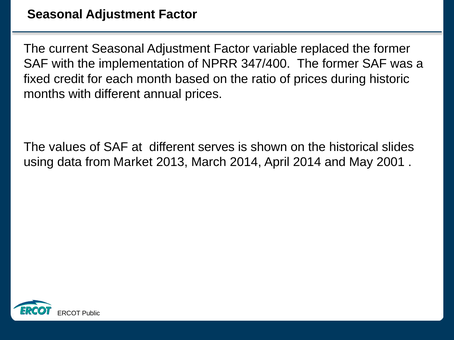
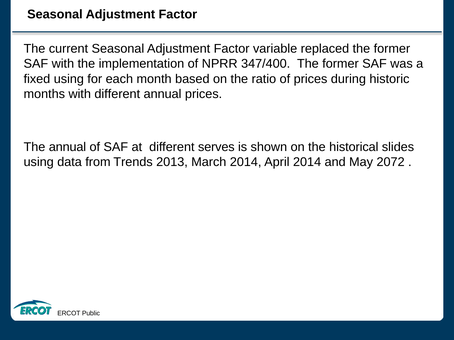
fixed credit: credit -> using (69, 79)
The values: values -> annual (67, 147)
Market: Market -> Trends (133, 162)
2001: 2001 -> 2072 (391, 162)
